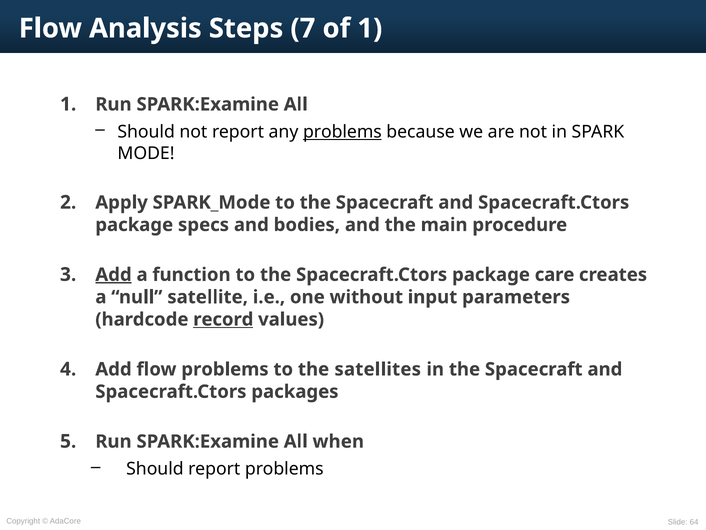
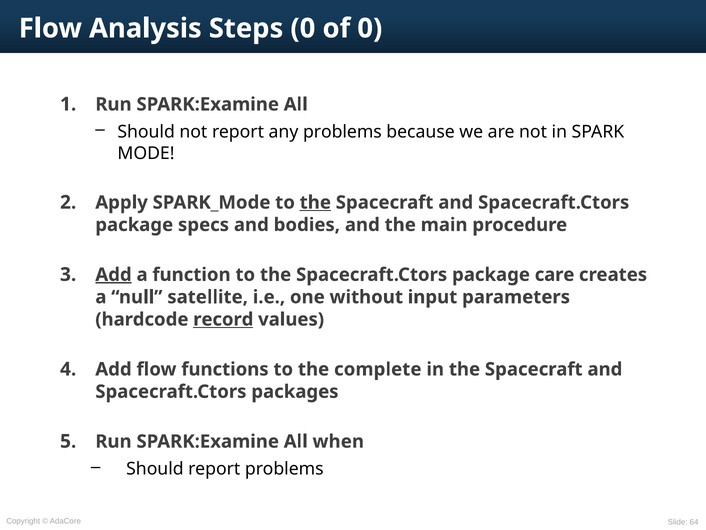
Steps 7: 7 -> 0 (303, 28)
of 1: 1 -> 0 (370, 28)
problems underline: present -> none (342, 132)
the underline: none -> present (315, 202)
flow problems: problems -> functions (225, 369)
satellites: satellites -> complete (378, 369)
